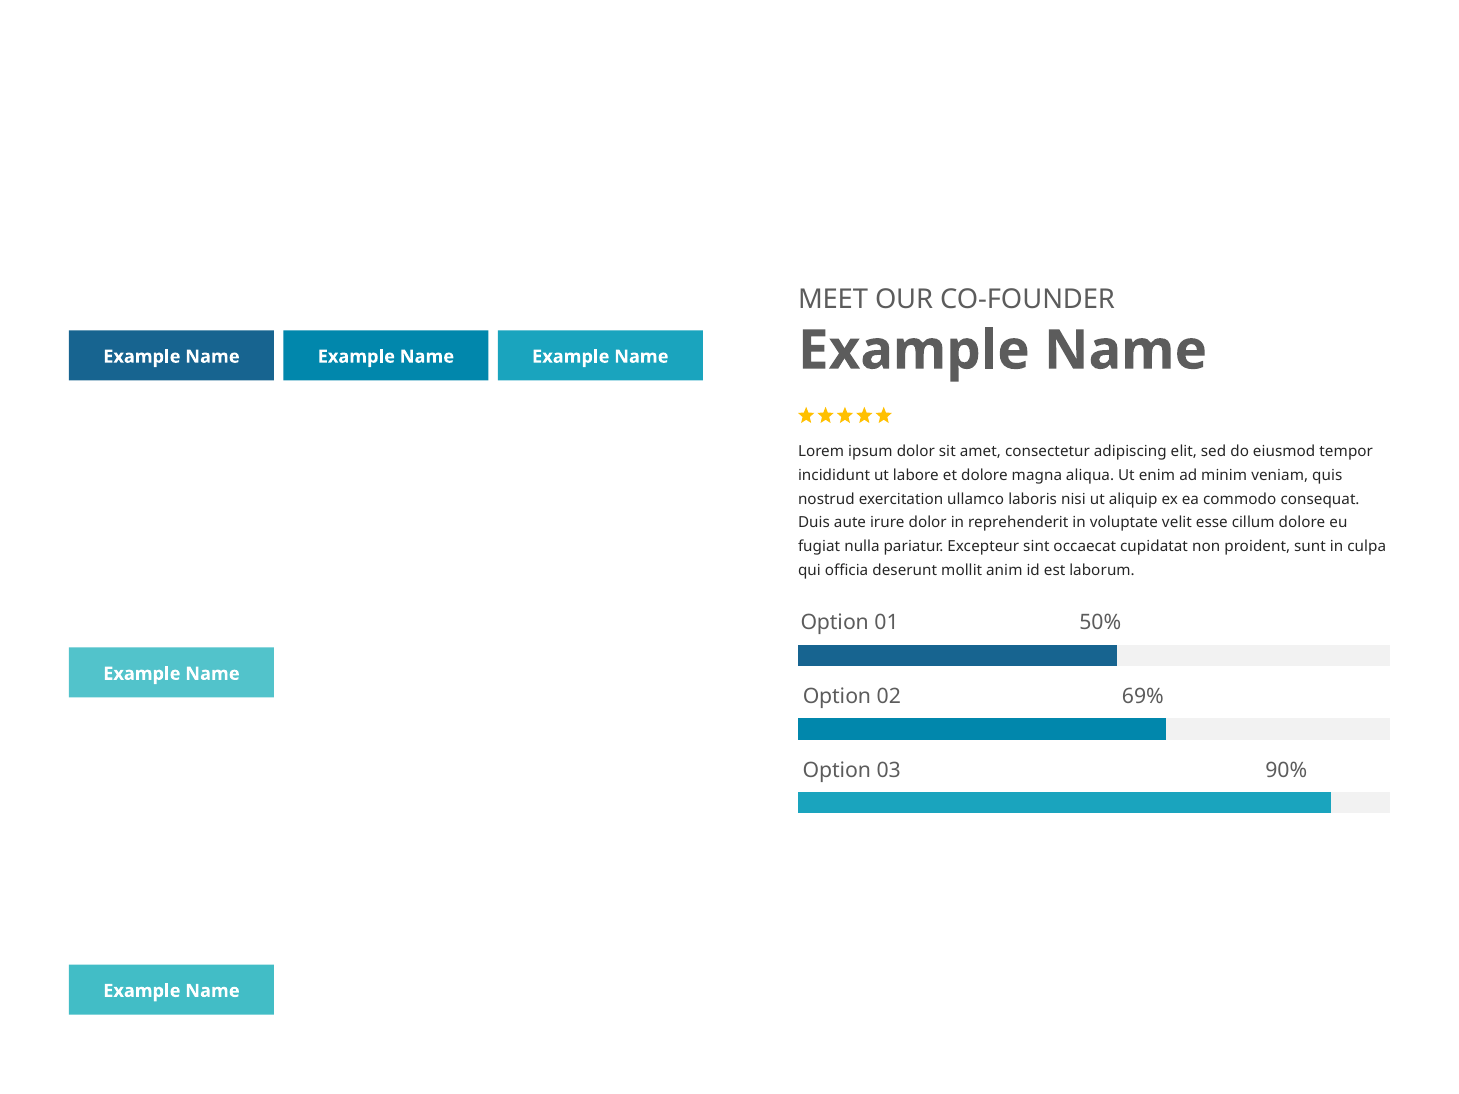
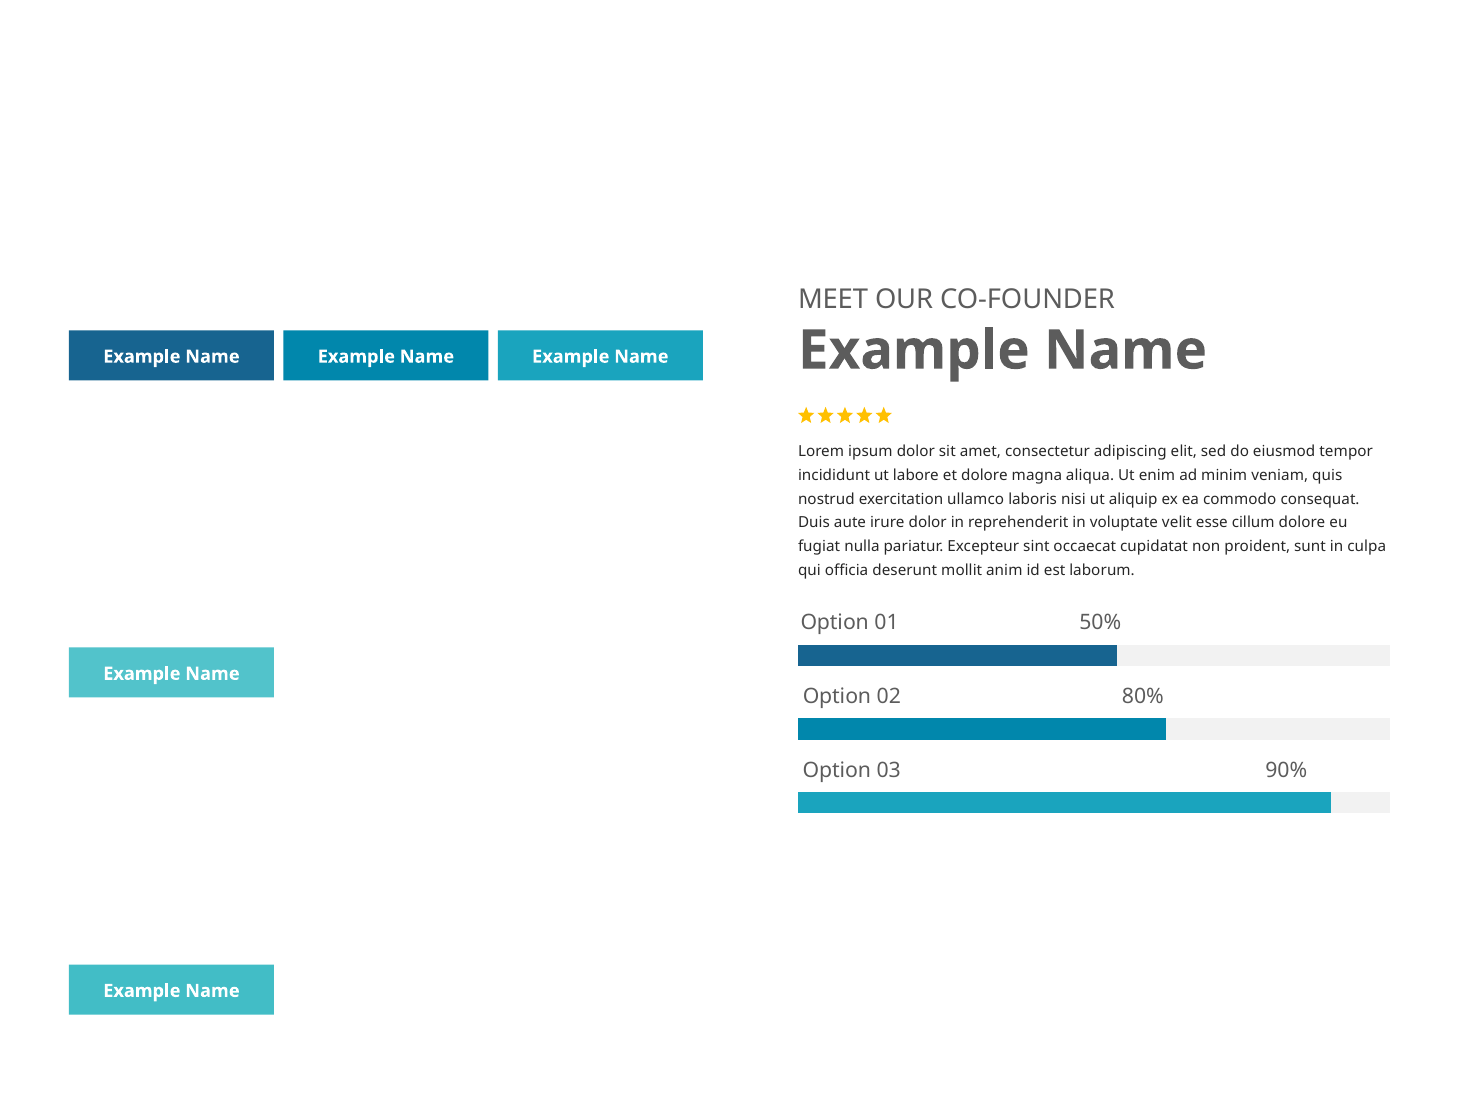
69%: 69% -> 80% (1143, 697)
